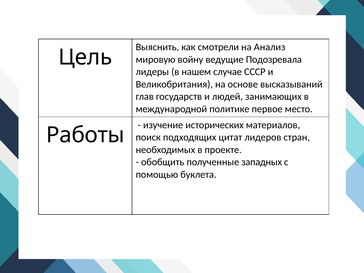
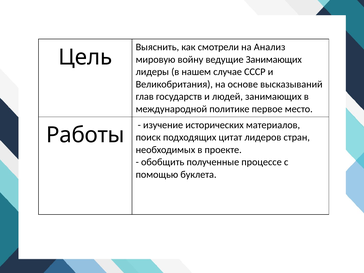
ведущие Подозревала: Подозревала -> Занимающих (274, 59)
западных: западных -> процессе (262, 162)
